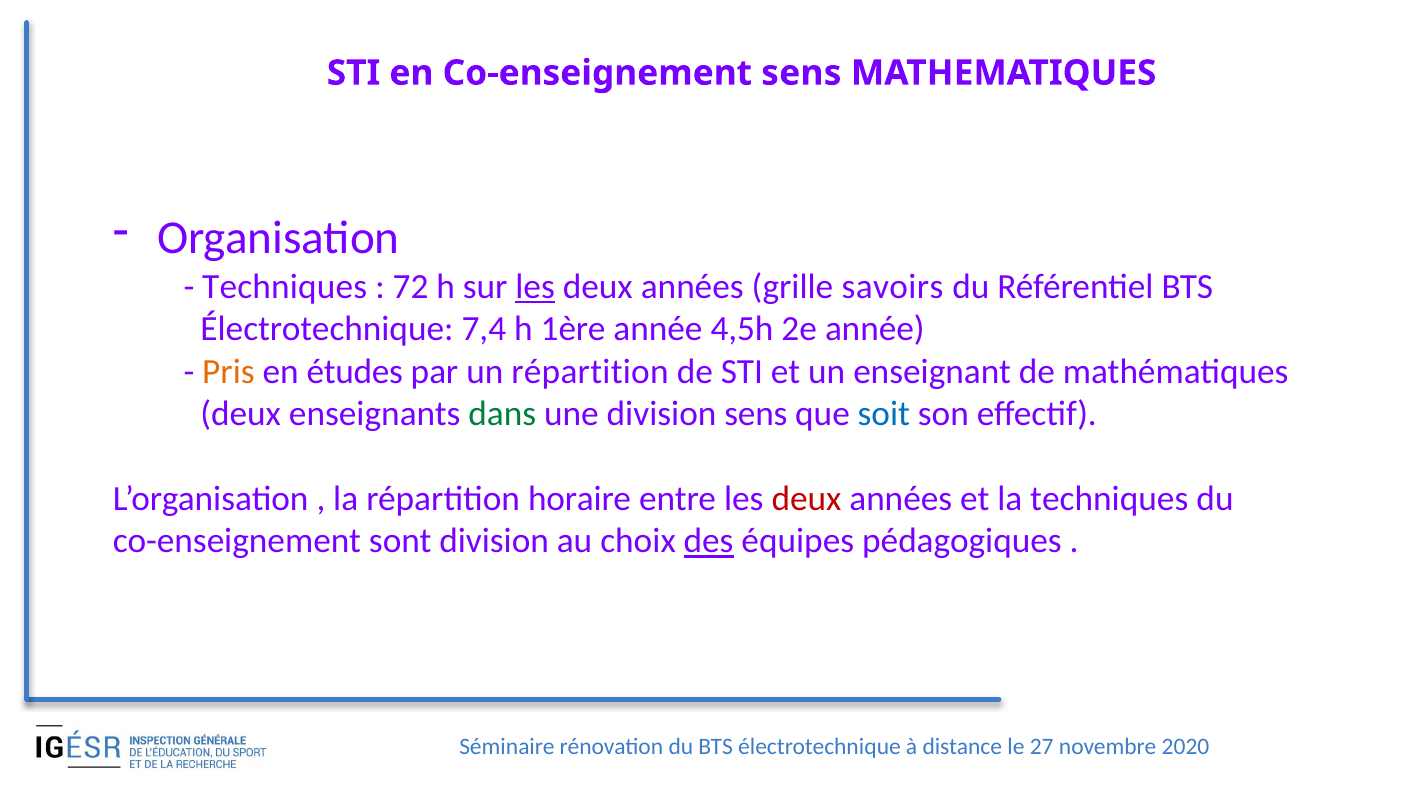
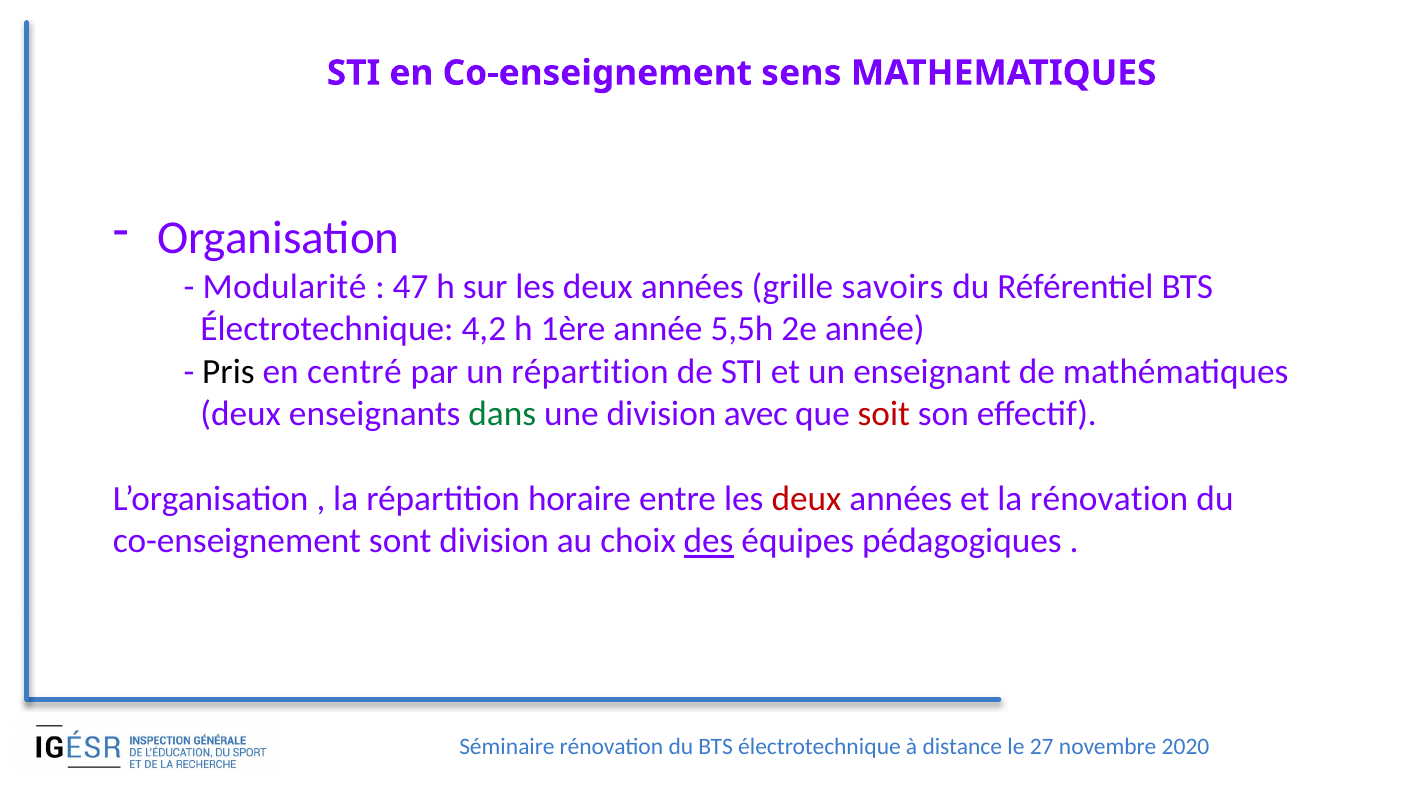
Techniques: Techniques -> Modularité (285, 287)
72: 72 -> 47 (411, 287)
les underline: present -> none (535, 287)
7,4: 7,4 -> 4,2 (484, 329)
4,5h: 4,5h -> 5,5h (742, 329)
Pris colour: orange -> black (228, 372)
études: études -> centré (354, 372)
division sens: sens -> avec (756, 414)
soit colour: blue -> red (884, 414)
la techniques: techniques -> rénovation (1109, 499)
